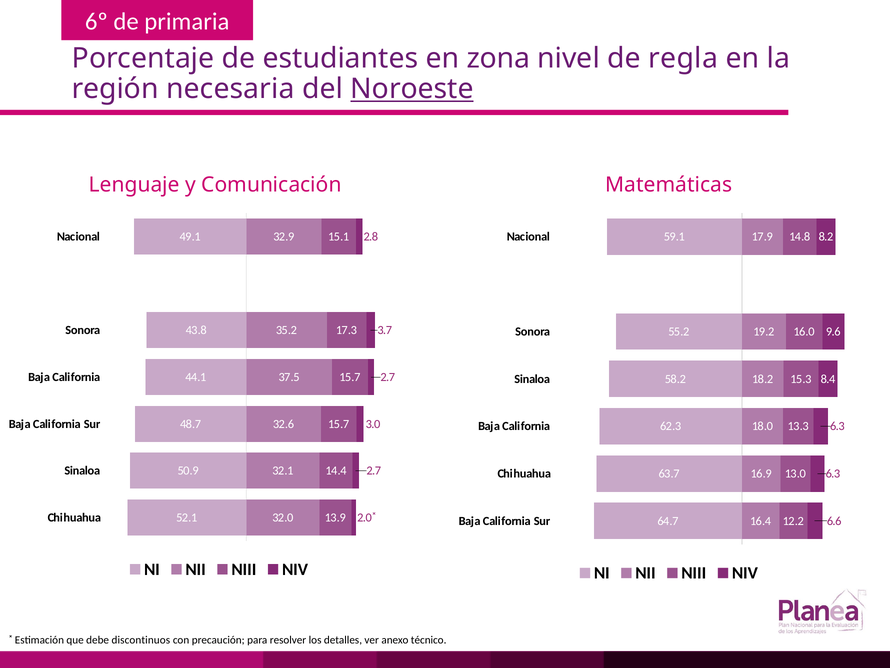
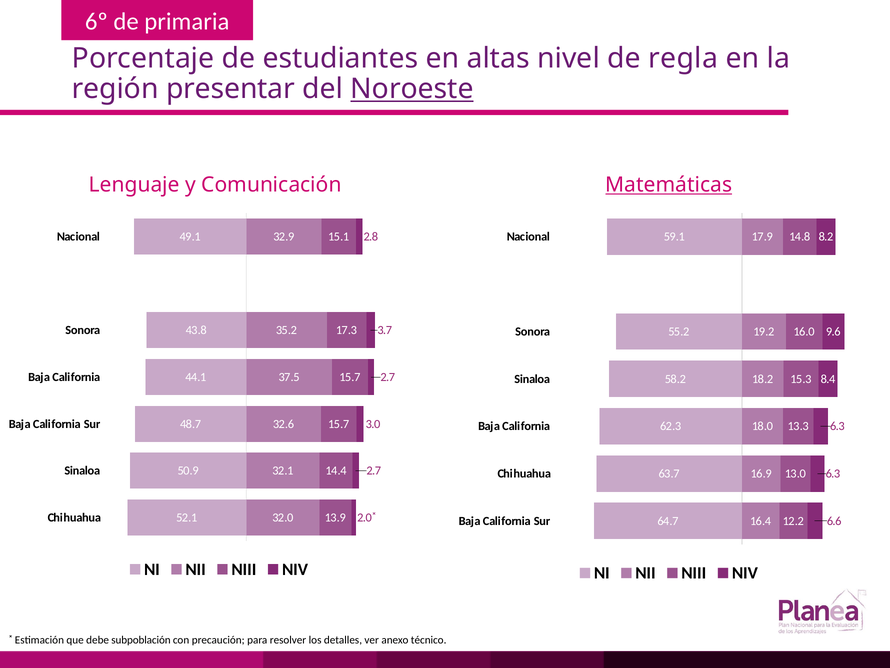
zona: zona -> altas (498, 58)
necesaria: necesaria -> presentar (231, 89)
Matemáticas underline: none -> present (669, 185)
discontinuos: discontinuos -> subpoblación (141, 640)
